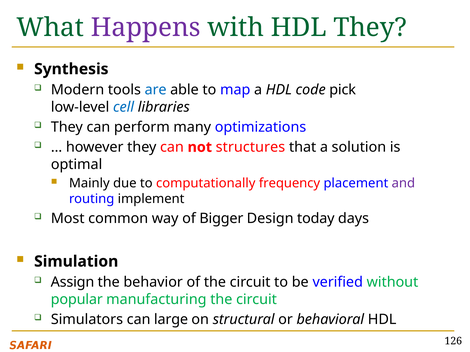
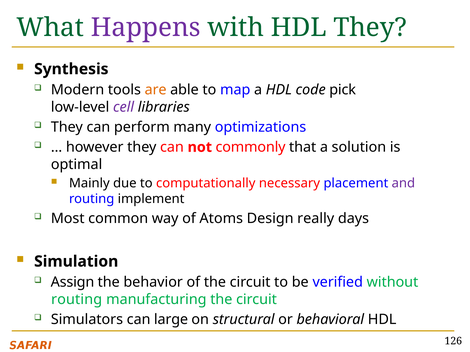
are colour: blue -> orange (156, 90)
cell colour: blue -> purple (124, 107)
structures: structures -> commonly (251, 147)
frequency: frequency -> necessary (289, 184)
Bigger: Bigger -> Atoms (221, 219)
today: today -> really (316, 219)
popular: popular -> routing (77, 300)
